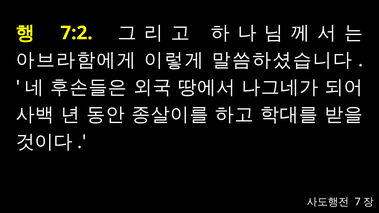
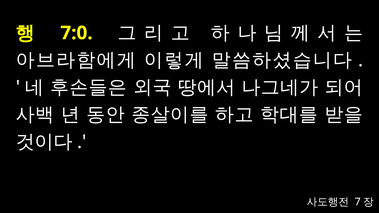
7:2: 7:2 -> 7:0 (76, 33)
